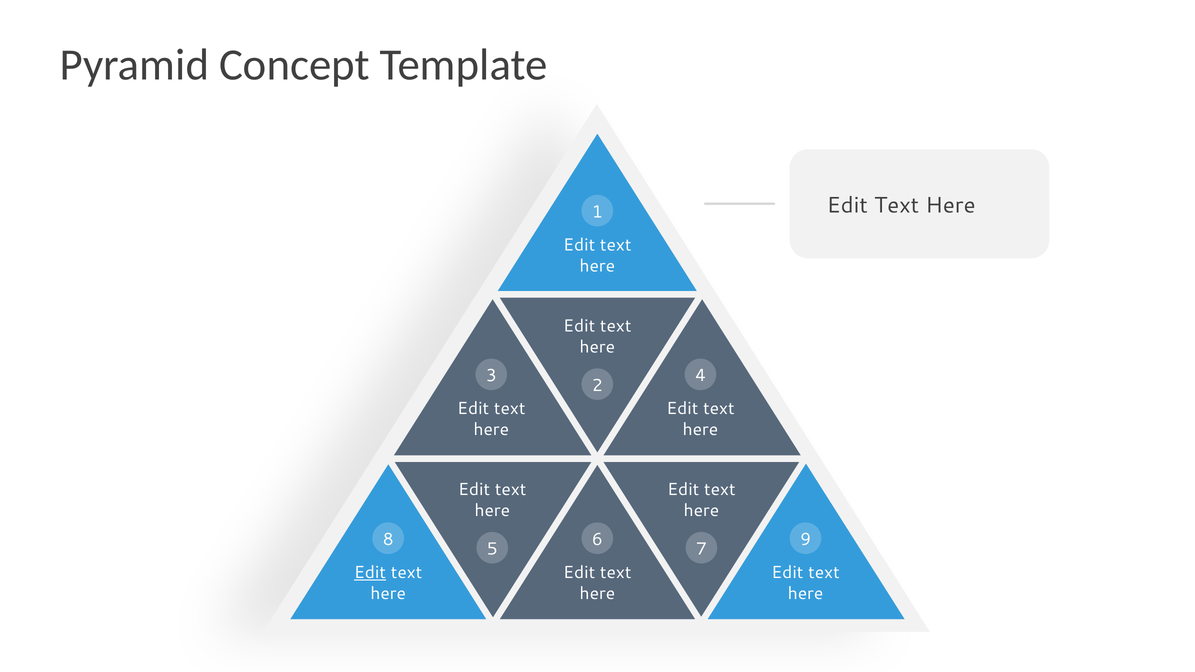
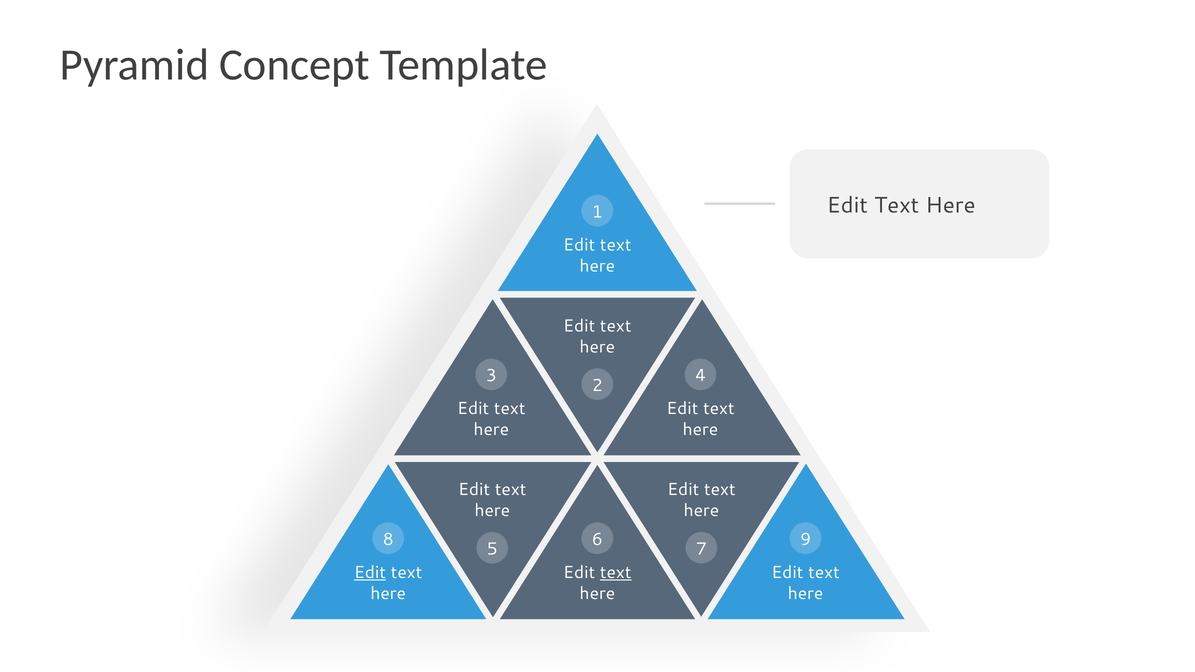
text underline: none -> present (616, 573)
